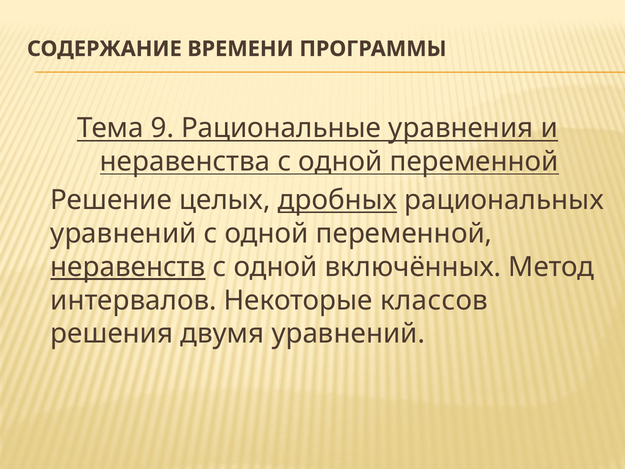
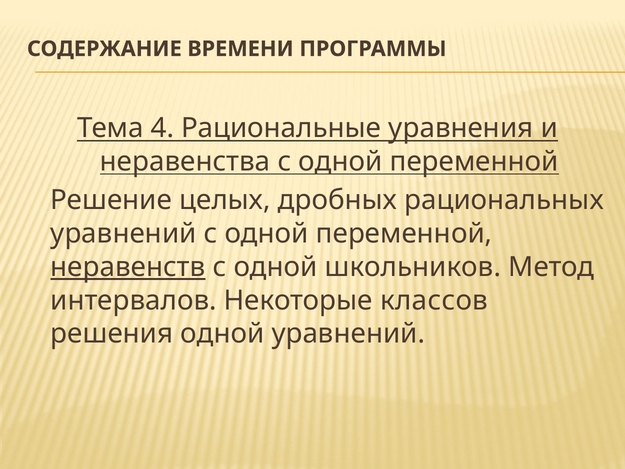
9: 9 -> 4 (163, 128)
дробных underline: present -> none (337, 200)
включённых: включённых -> школьников (413, 267)
решения двумя: двумя -> одной (222, 334)
